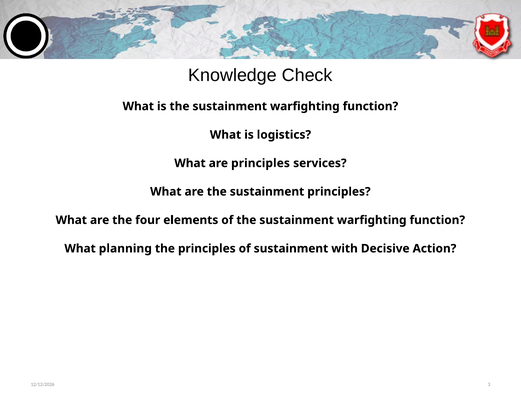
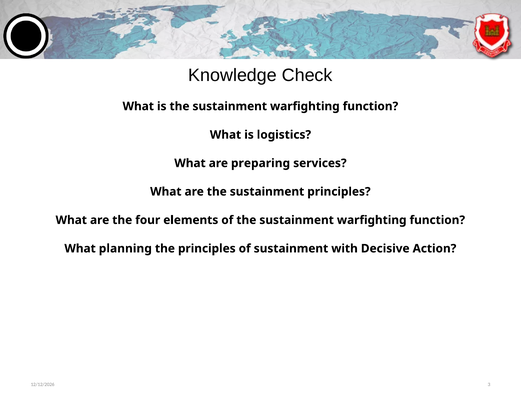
are principles: principles -> preparing (261, 163)
